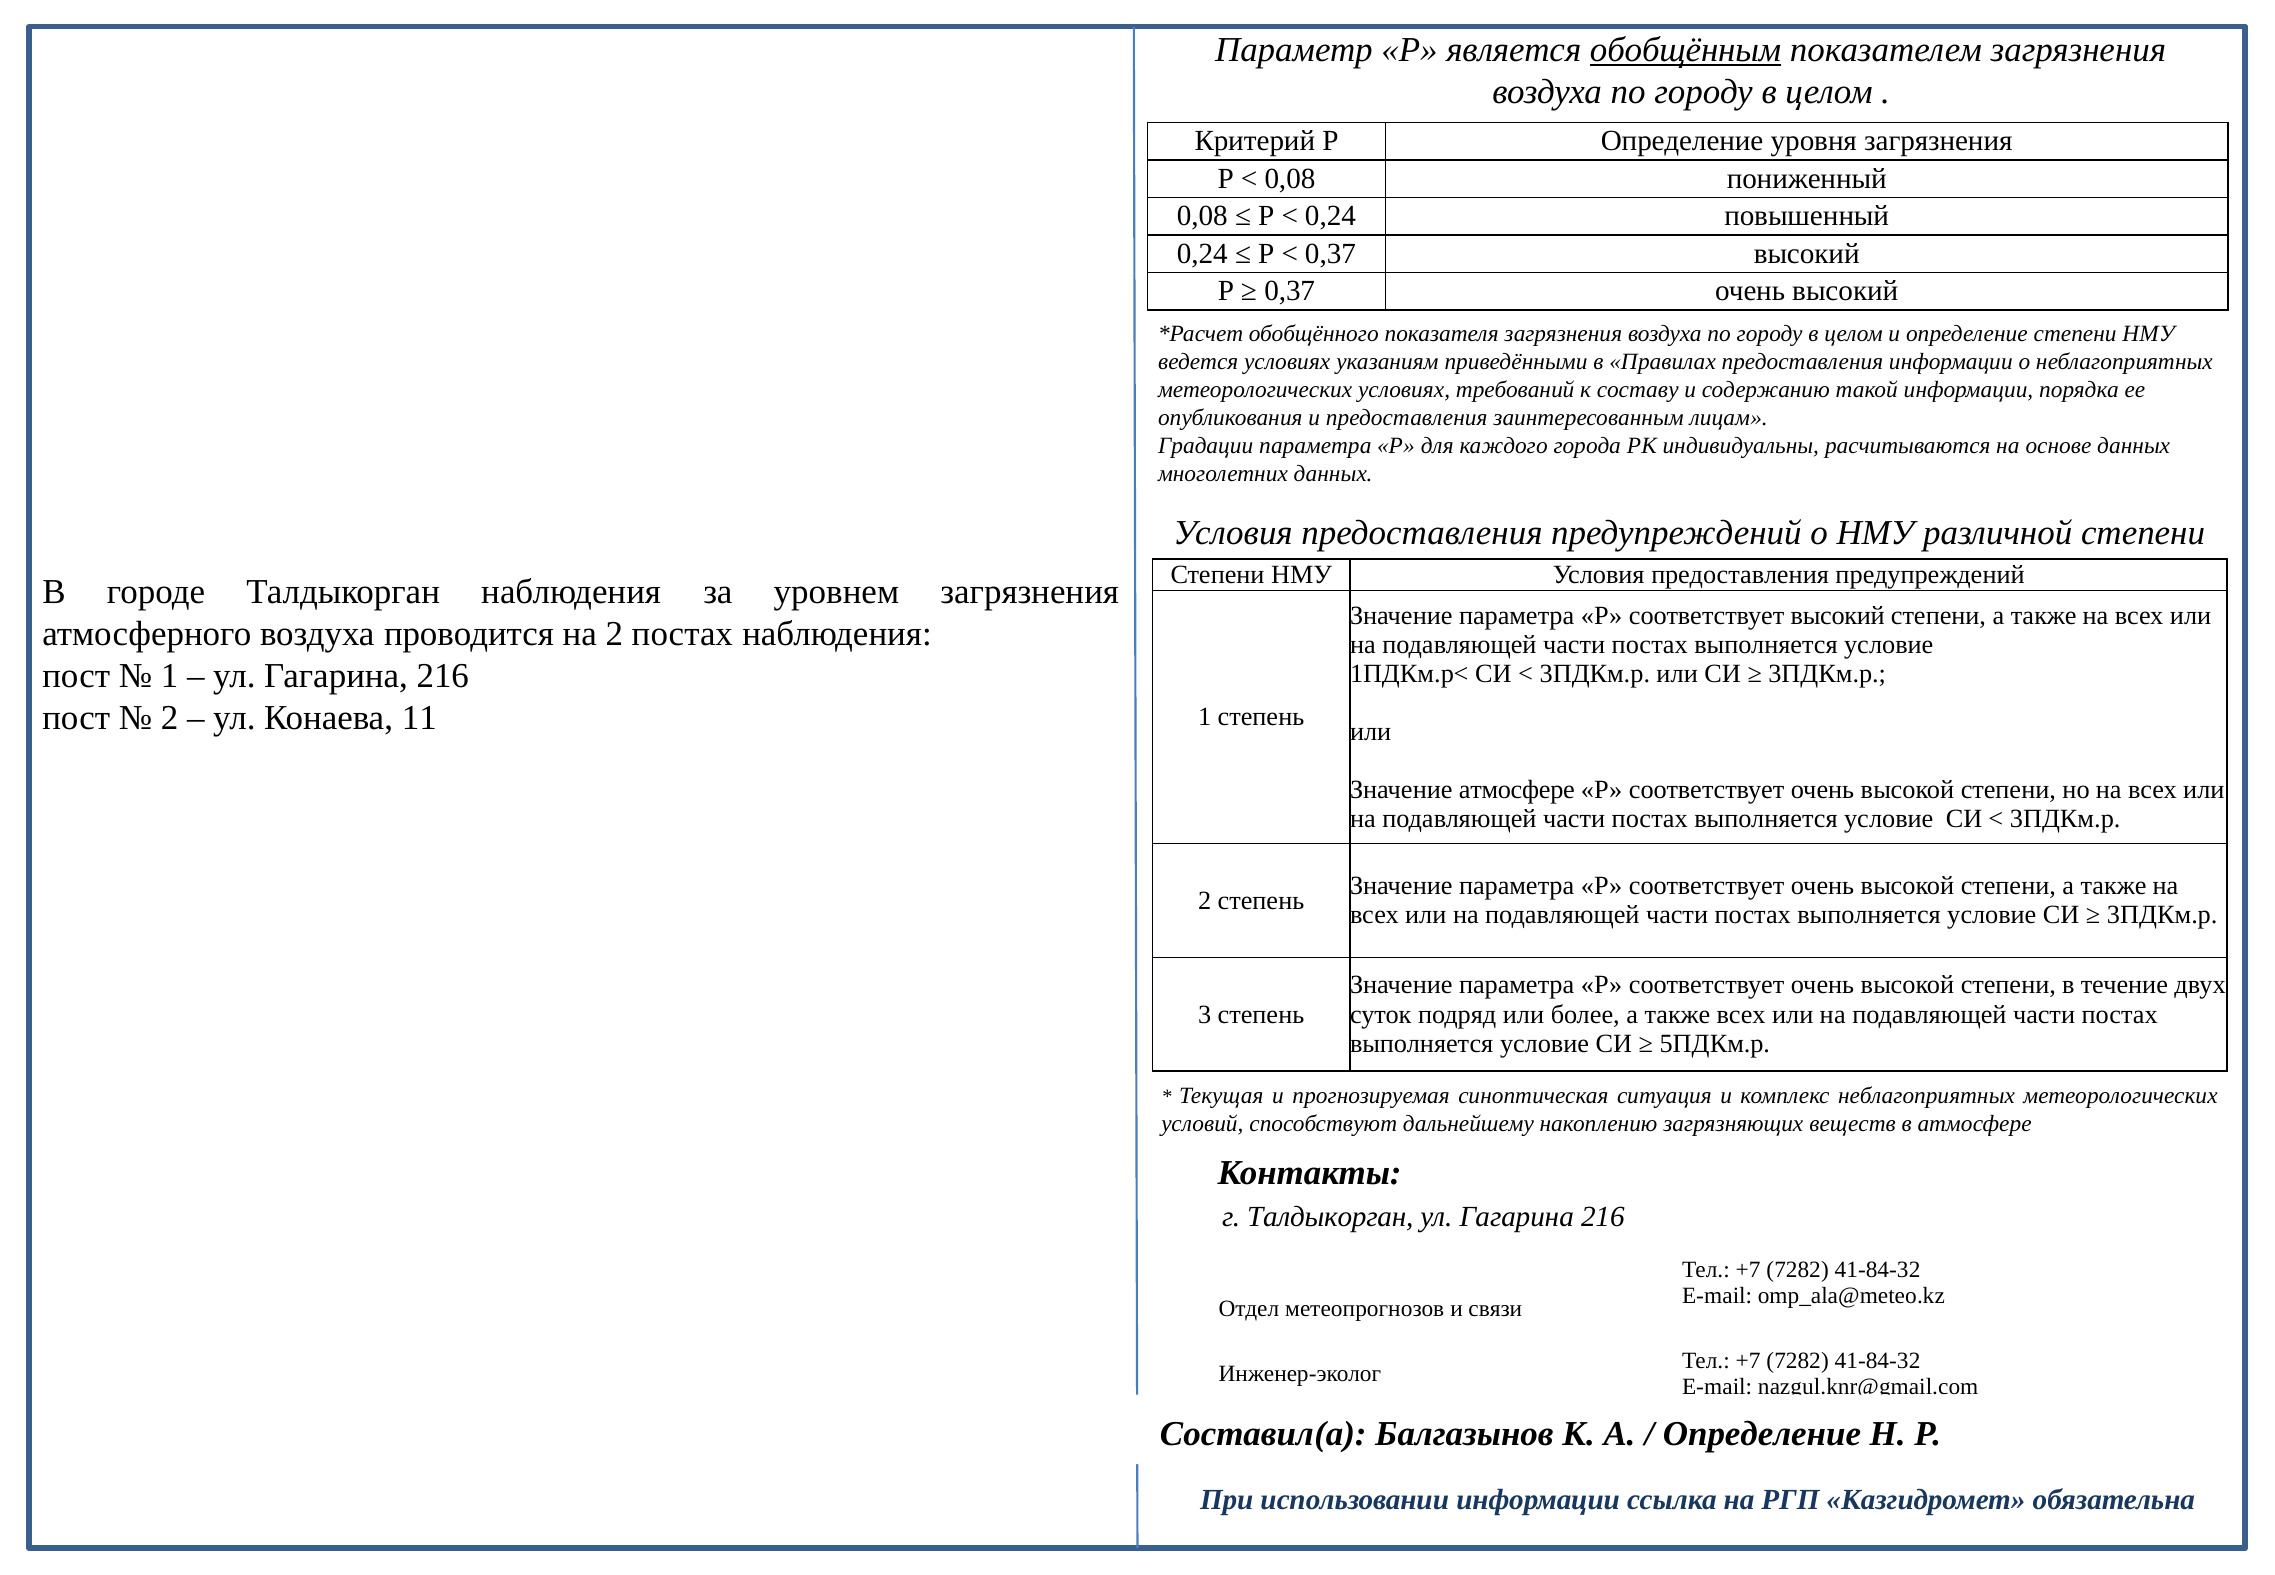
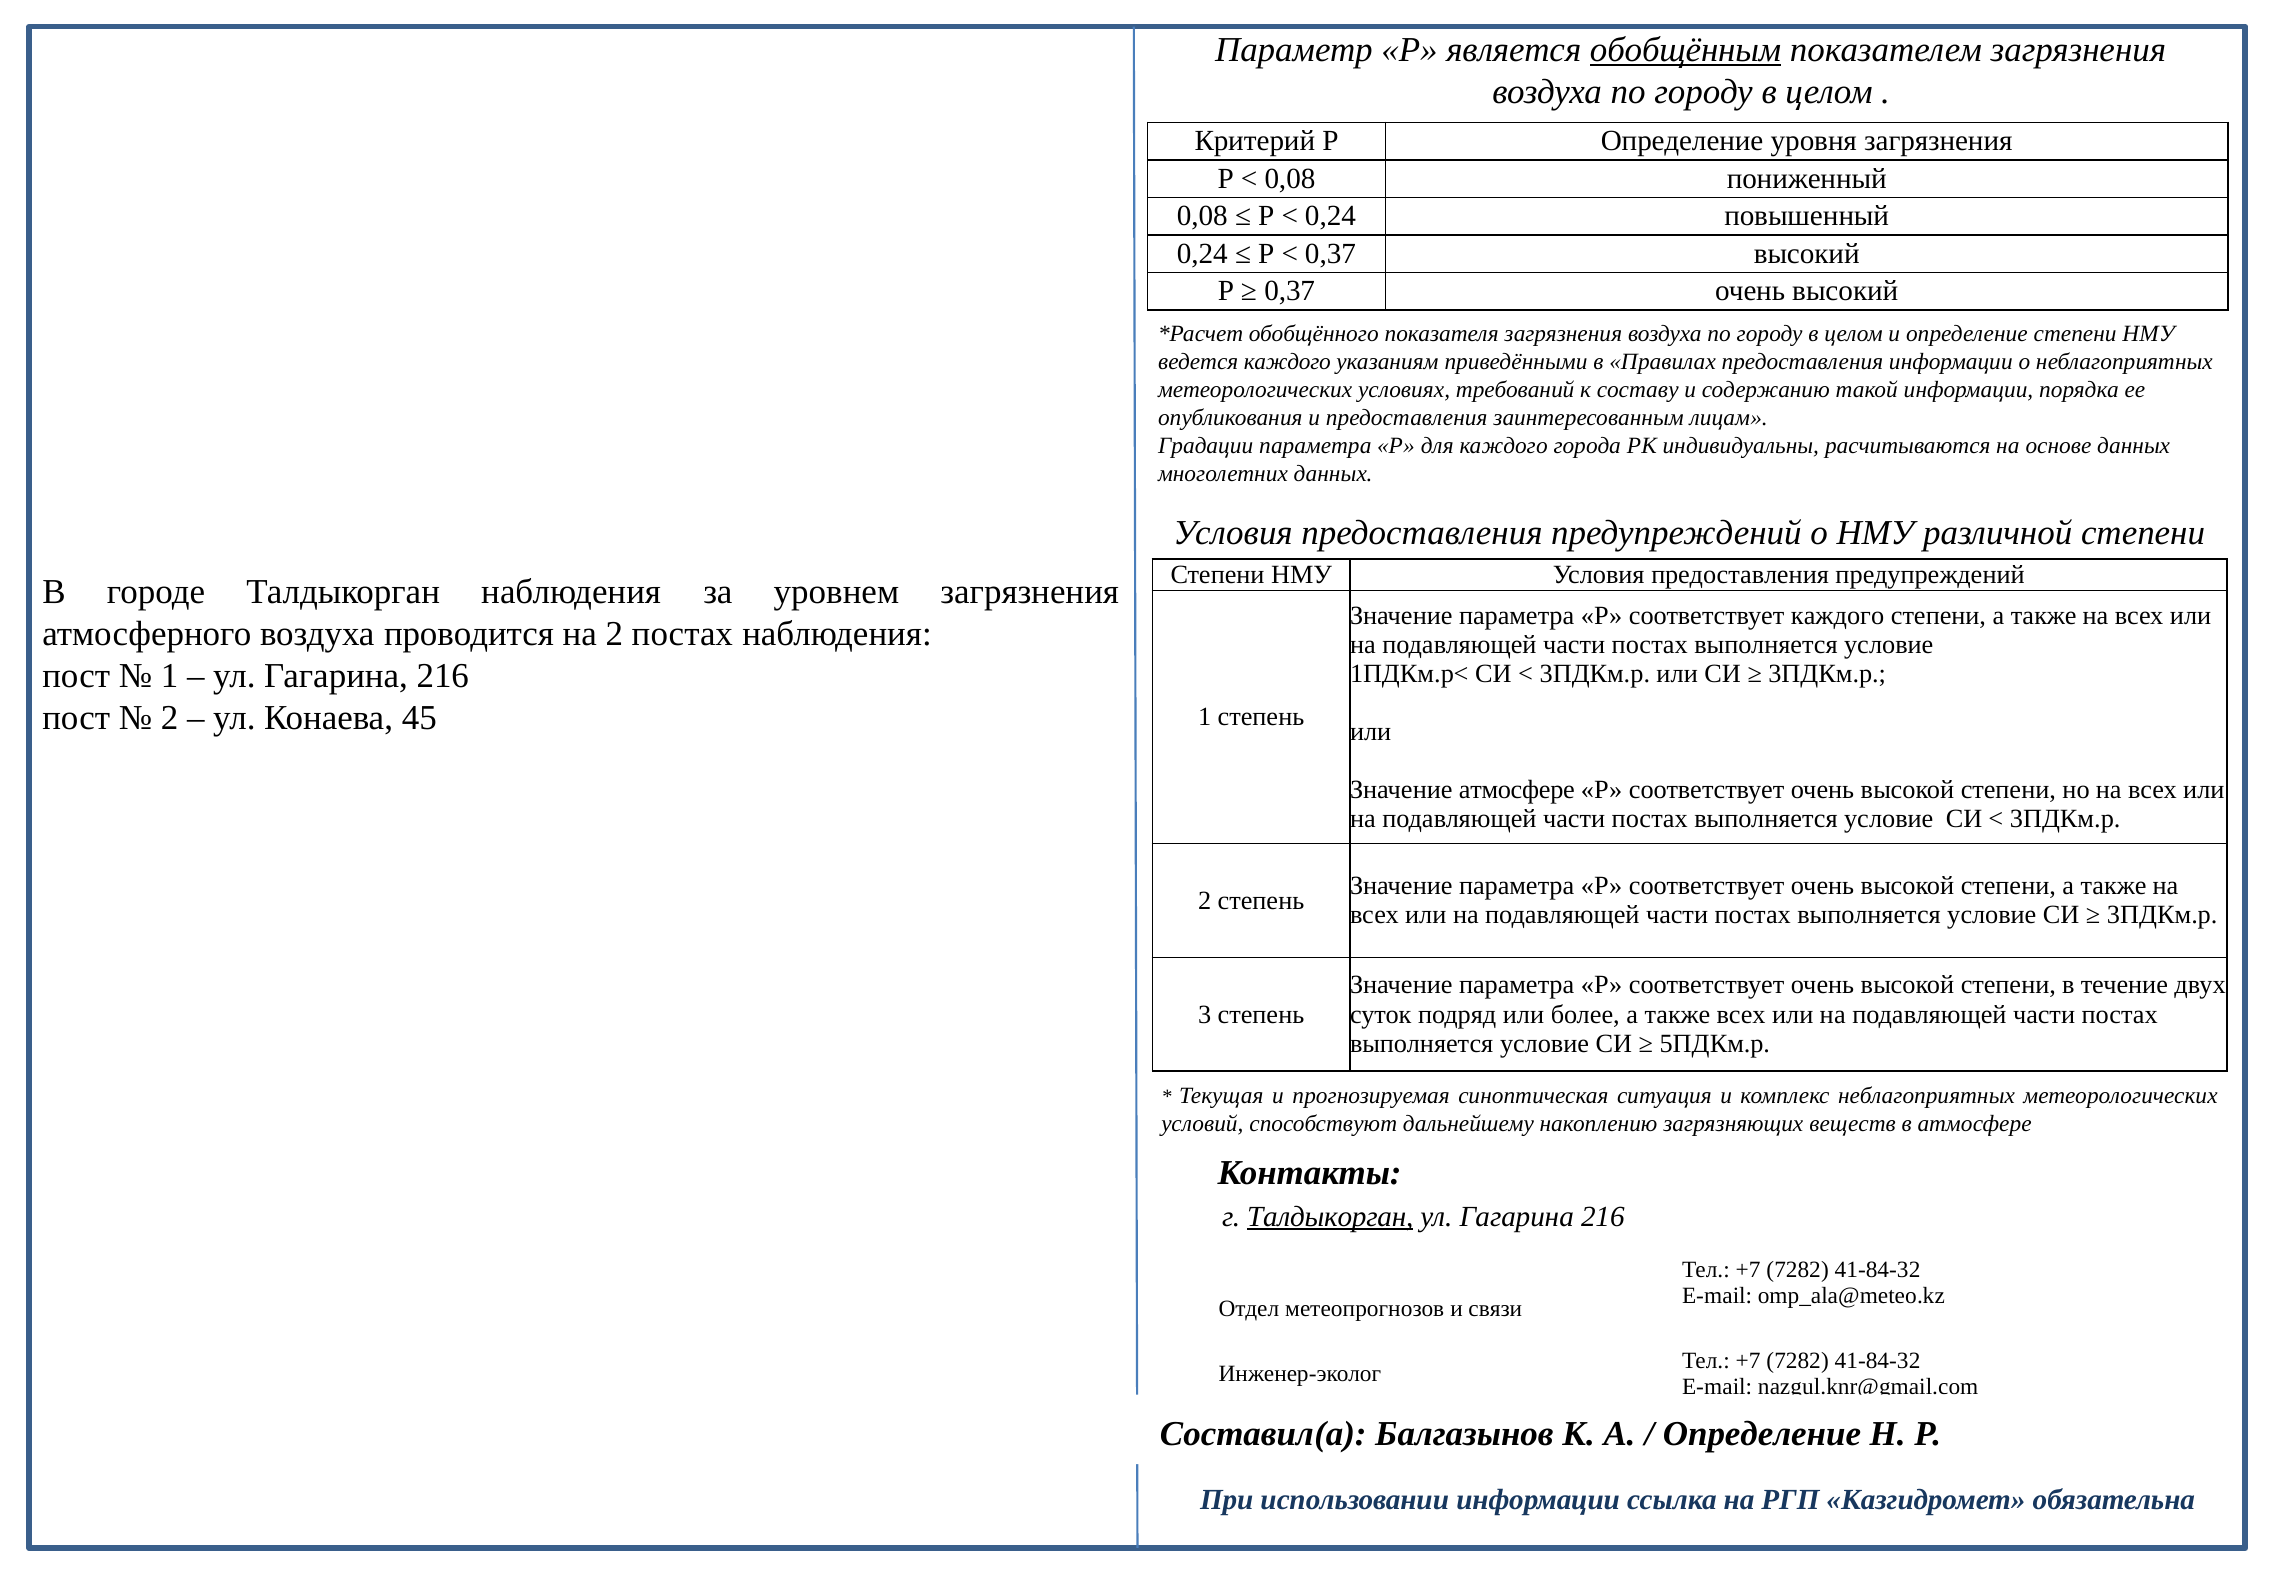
ведется условиях: условиях -> каждого (1287, 362)
соответствует высокий: высокий -> каждого (1838, 615)
11: 11 -> 45 (419, 717)
Талдыкорган underline: none -> present (1330, 1217)
